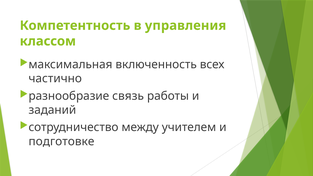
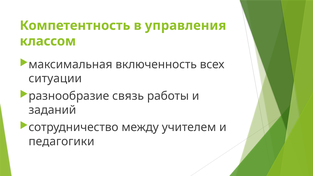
частично: частично -> ситуации (55, 79)
подготовке: подготовке -> педагогики (61, 141)
